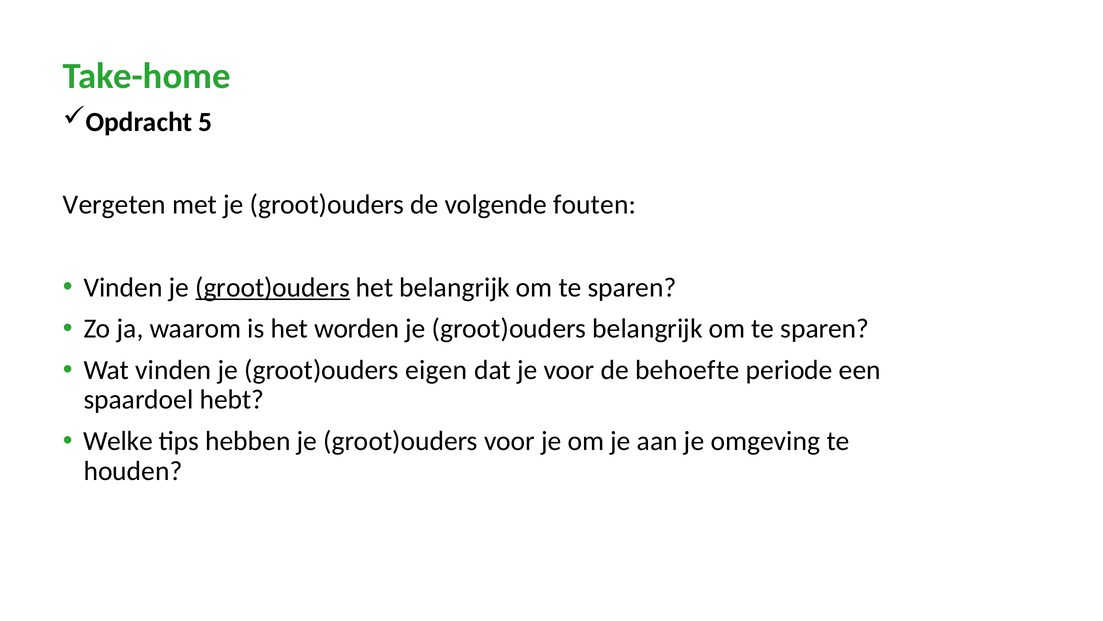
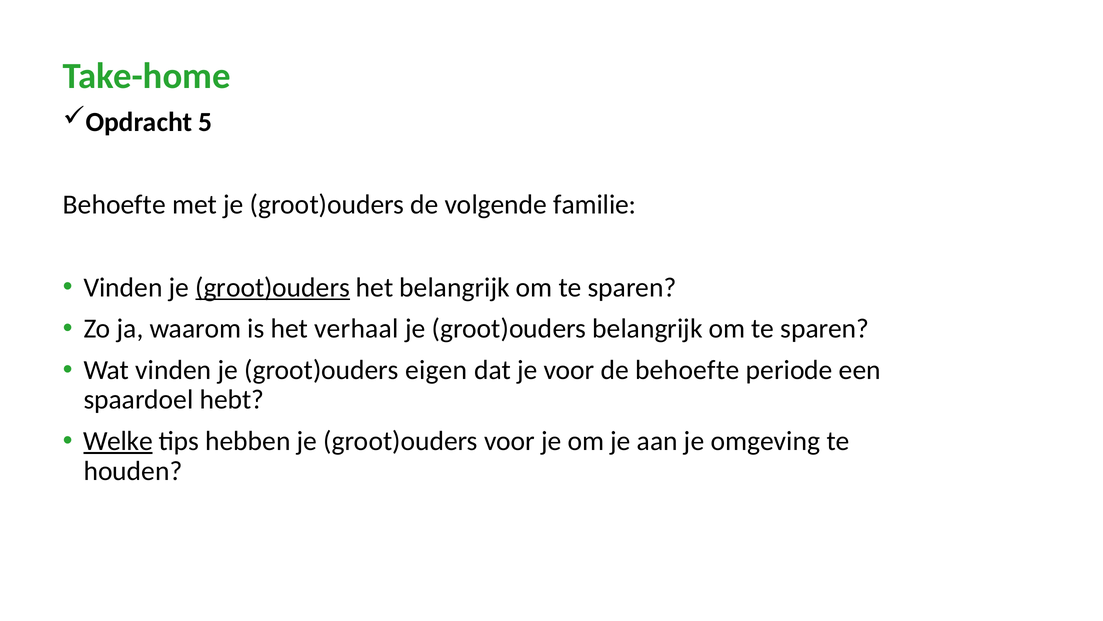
Vergeten: Vergeten -> Behoefte (114, 205)
fouten: fouten -> familie (595, 205)
worden: worden -> verhaal (356, 328)
Welke underline: none -> present (118, 441)
